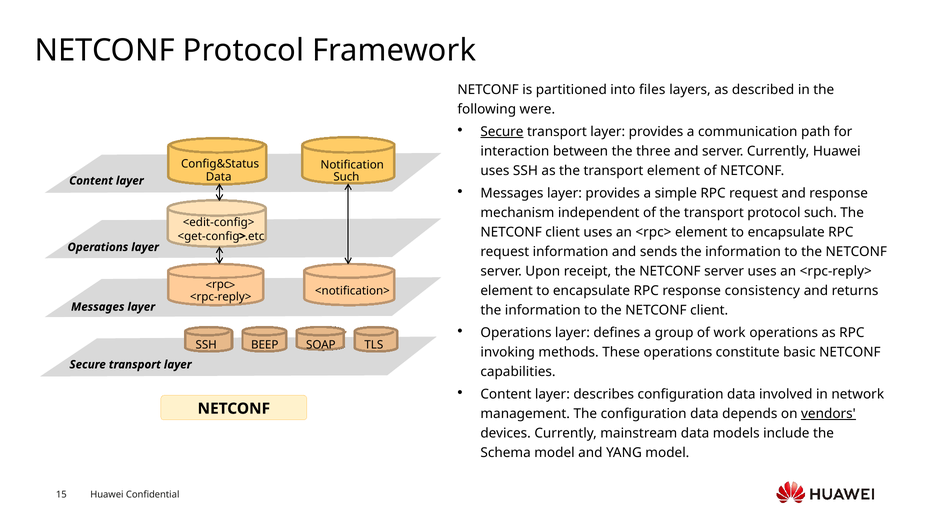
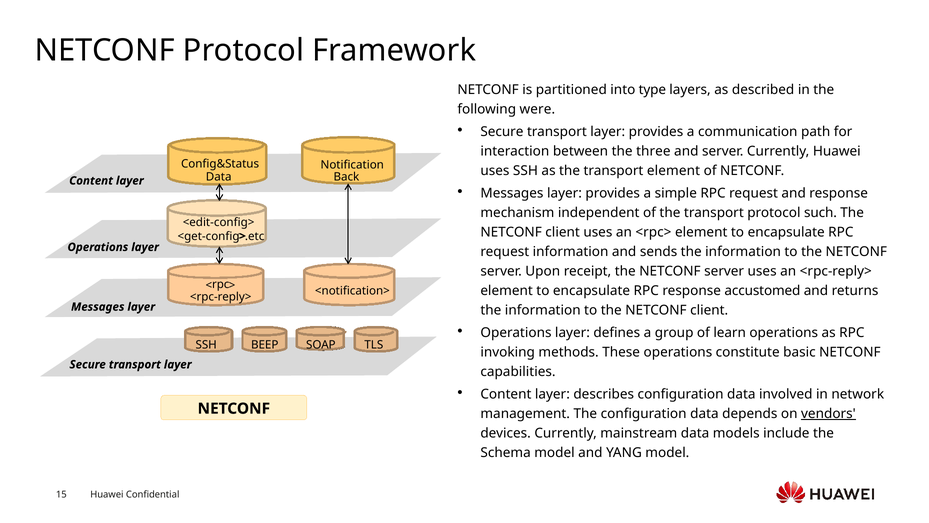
files: files -> type (652, 90)
Secure underline: present -> none (502, 132)
Such: Such -> Back (346, 177)
consistency: consistency -> accustomed (762, 291)
work: work -> learn (730, 333)
